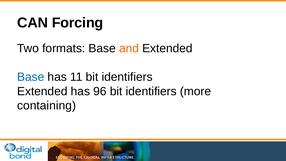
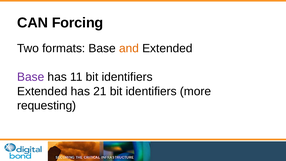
Base colour: blue -> purple (31, 77)
96: 96 -> 21 (100, 91)
containing: containing -> requesting (47, 106)
